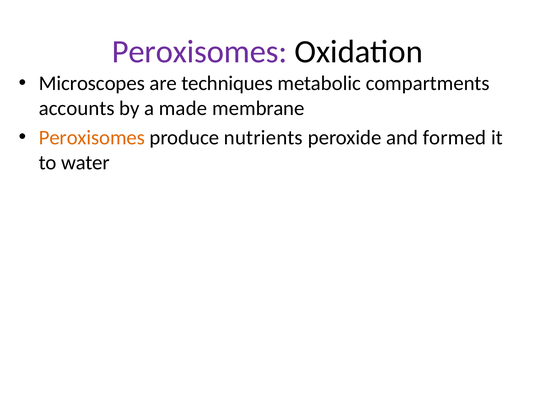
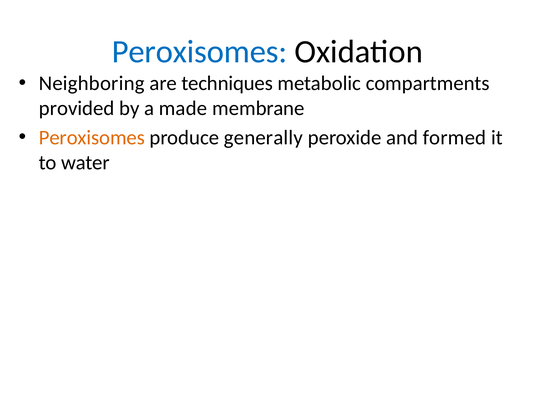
Peroxisomes colour: purple -> blue (200, 52)
Microscopes: Microscopes -> Neighboring (92, 83)
accounts: accounts -> provided (77, 108)
nutrients: nutrients -> generally (263, 138)
